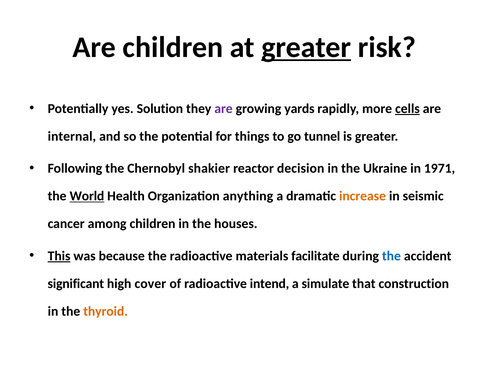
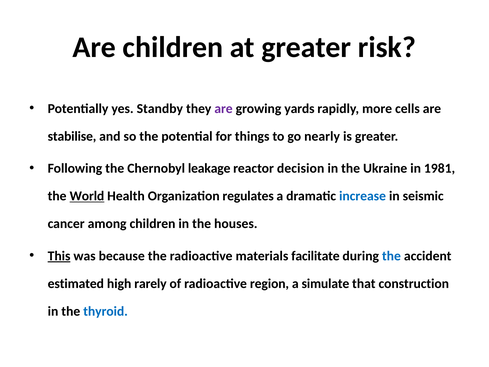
greater underline: present -> none (306, 47)
Solution: Solution -> Standby (160, 109)
cells underline: present -> none (407, 109)
internal: internal -> stabilise (72, 136)
tunnel: tunnel -> nearly (322, 136)
shakier: shakier -> leakage (209, 168)
1971: 1971 -> 1981 (440, 168)
anything: anything -> regulates (248, 196)
increase colour: orange -> blue (363, 196)
significant: significant -> estimated (76, 283)
cover: cover -> rarely (150, 283)
intend: intend -> region (269, 283)
thyroid colour: orange -> blue (106, 311)
